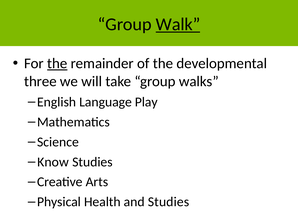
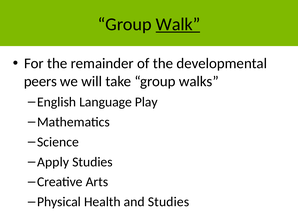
the underline: present -> none (57, 64)
three: three -> peers (40, 82)
Know: Know -> Apply (53, 162)
